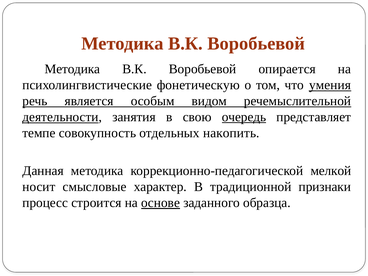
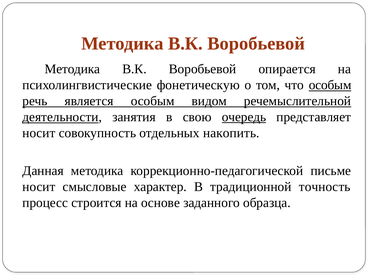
что умения: умения -> особым (330, 85)
темпе: темпе -> носит (39, 133)
мелкой: мелкой -> письме (331, 171)
признаки: признаки -> точность (325, 187)
основе underline: present -> none (161, 203)
